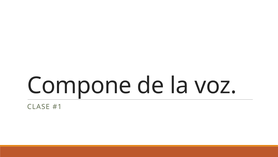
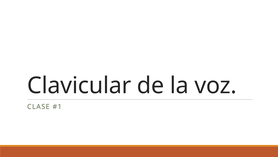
Compone: Compone -> Clavicular (79, 85)
